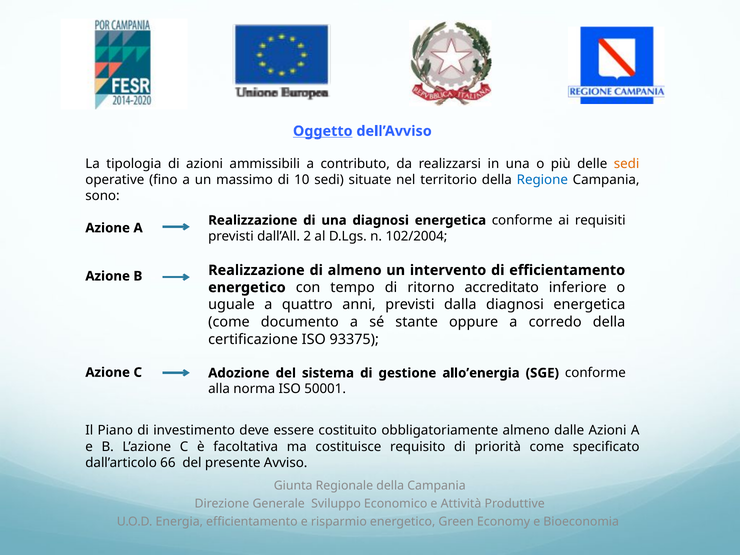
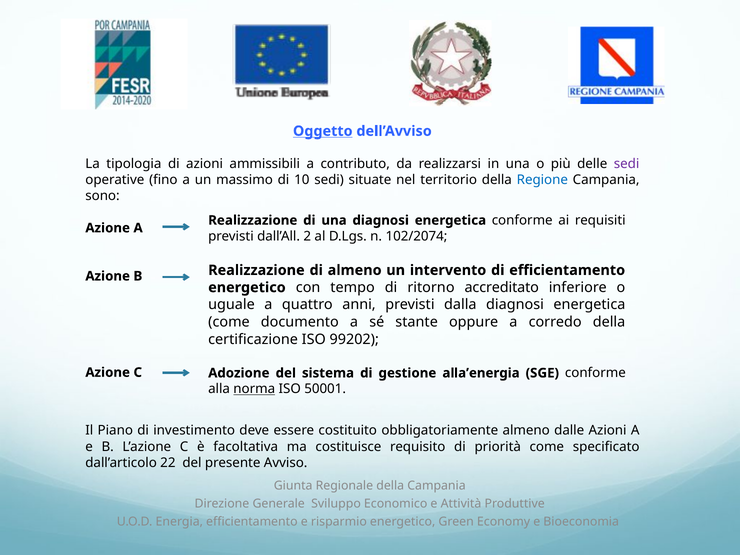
sedi colour: orange -> purple (627, 164)
102/2004: 102/2004 -> 102/2074 (416, 236)
93375: 93375 -> 99202 (354, 339)
allo’energia: allo’energia -> alla’energia (481, 373)
norma underline: none -> present (254, 389)
66: 66 -> 22 (168, 463)
